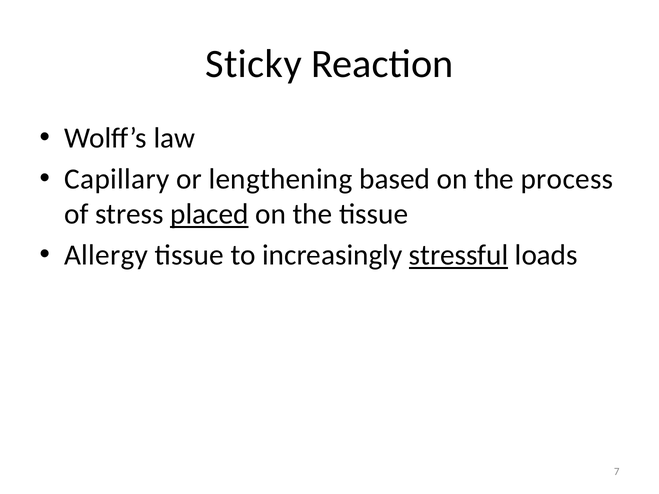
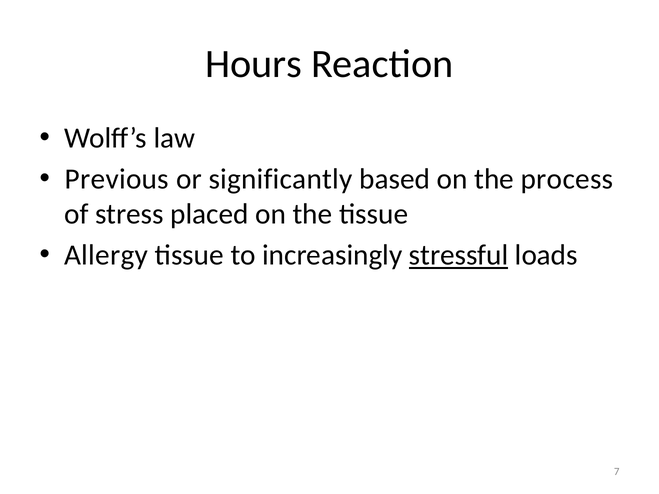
Sticky: Sticky -> Hours (254, 64)
Capillary: Capillary -> Previous (117, 179)
lengthening: lengthening -> significantly (281, 179)
placed underline: present -> none (209, 214)
